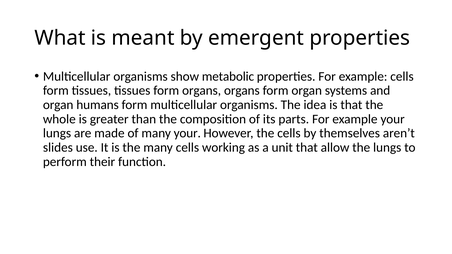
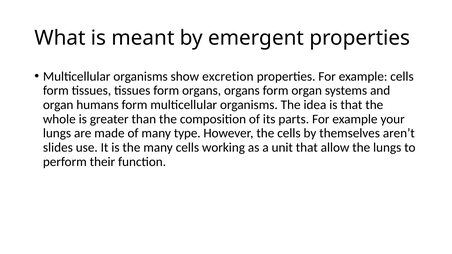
metabolic: metabolic -> excretion (228, 76)
many your: your -> type (187, 133)
